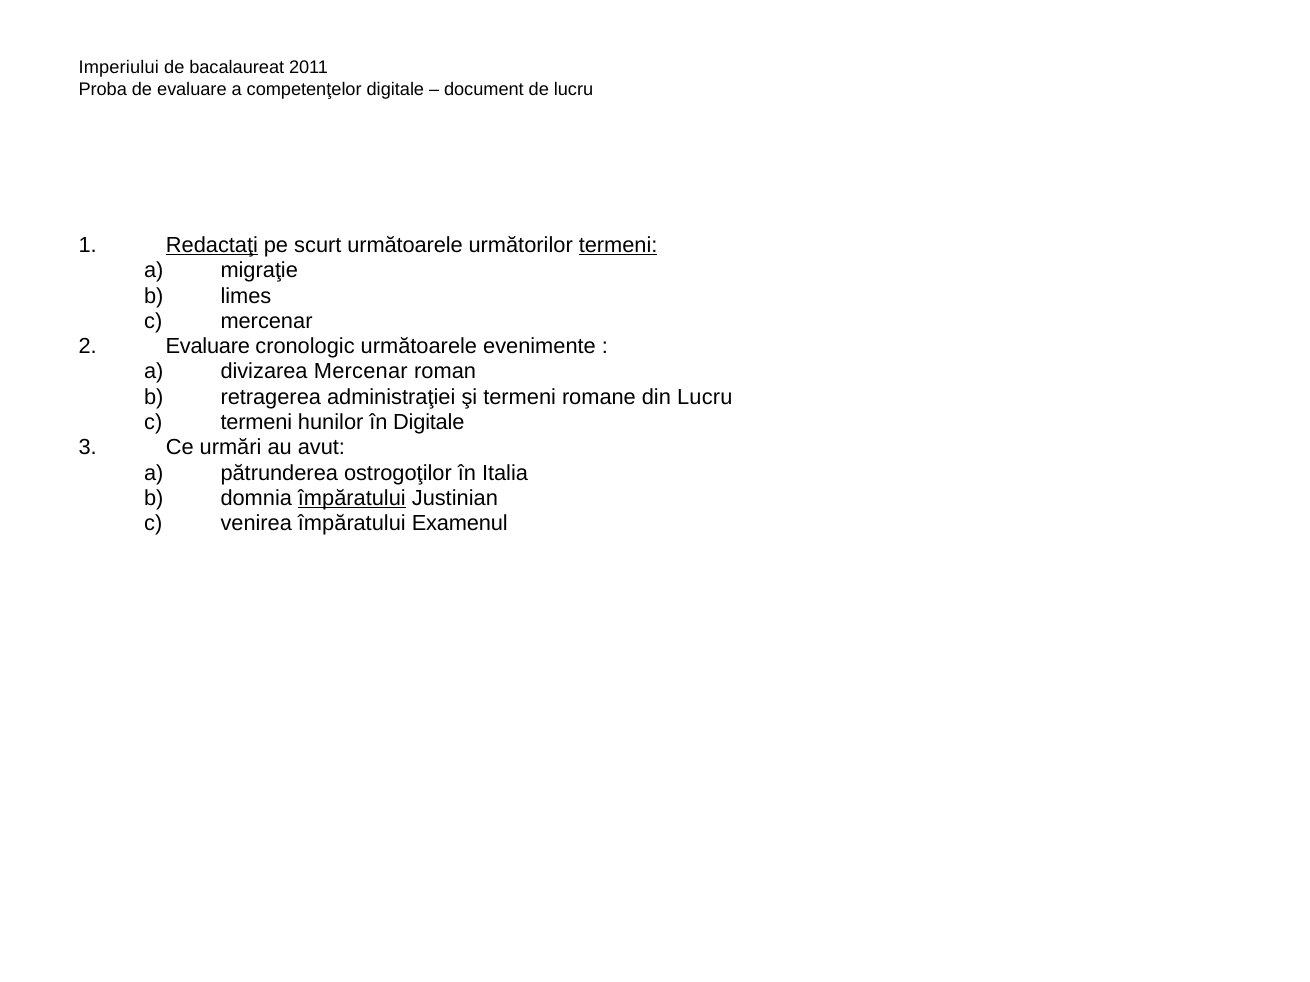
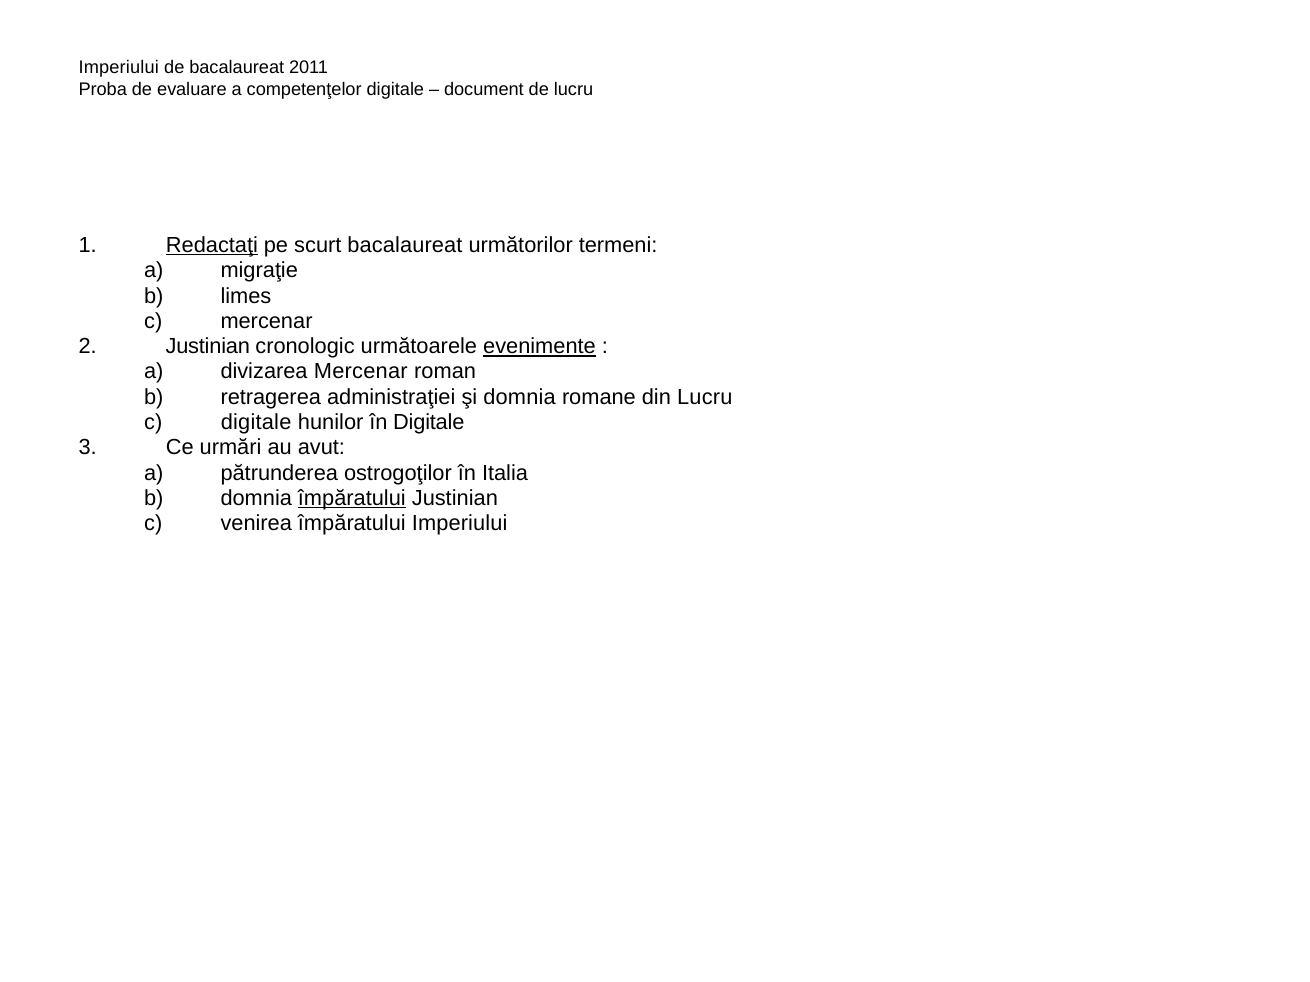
scurt următoarele: următoarele -> bacalaureat (405, 245)
termeni underline: present -> none (618, 245)
Evaluare: Evaluare -> Justinian (208, 347)
evenimente underline: none -> present (539, 347)
şi termeni: termeni -> domnia (520, 397)
termeni: termeni -> digitale (256, 423)
împăratului Examenul: Examenul -> Imperiului (460, 524)
